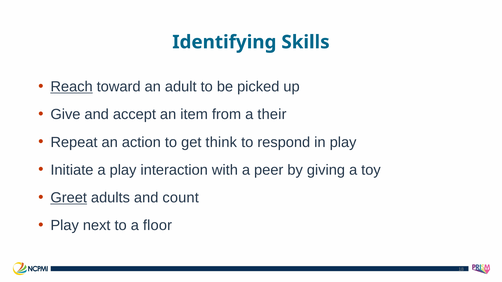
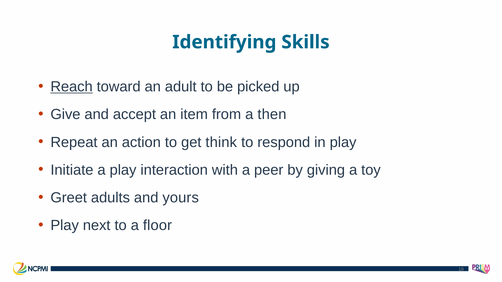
their: their -> then (272, 115)
Greet underline: present -> none (69, 198)
count: count -> yours (181, 198)
